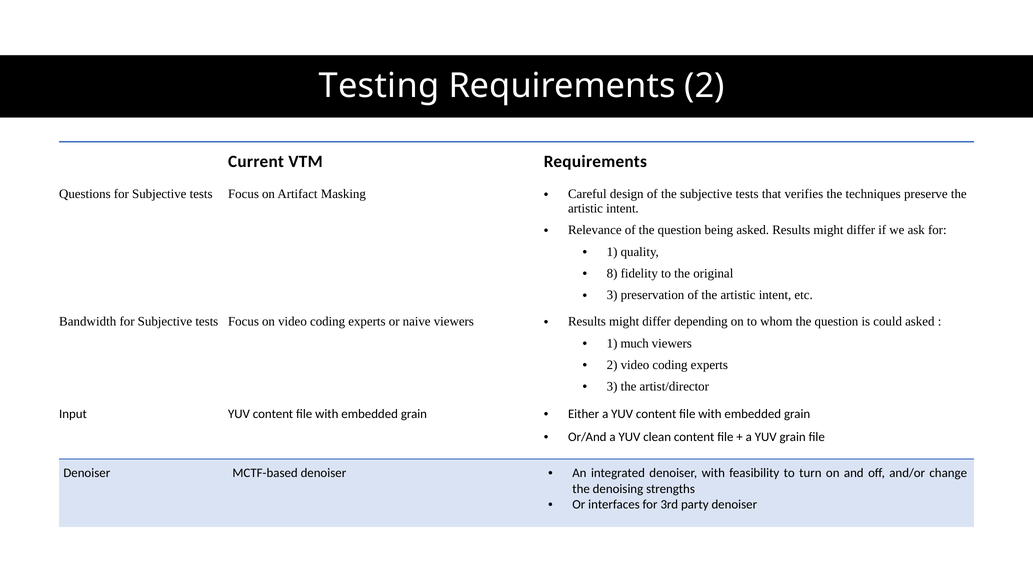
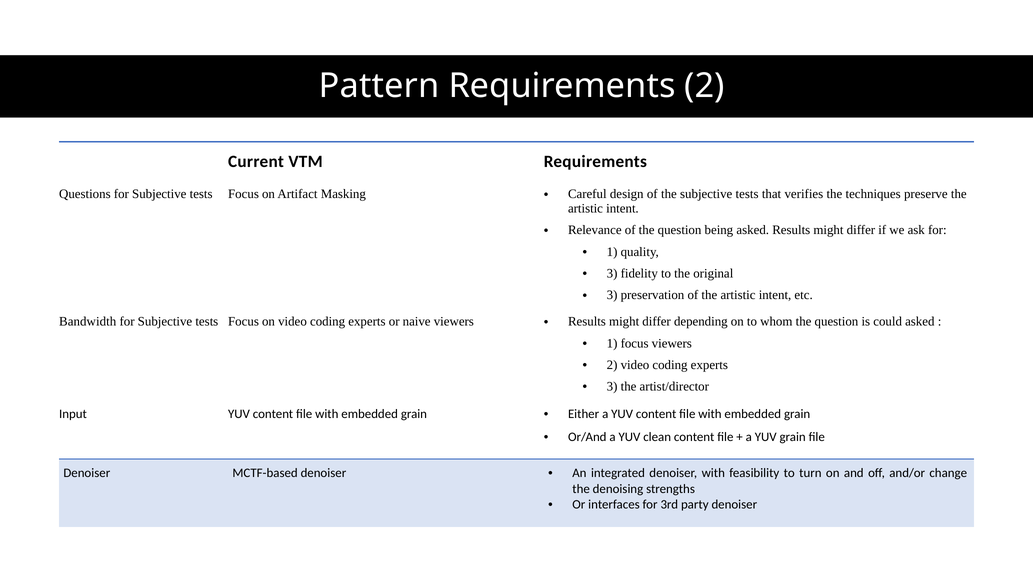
Testing: Testing -> Pattern (379, 86)
8: 8 -> 3 (612, 274)
1 much: much -> focus (635, 343)
